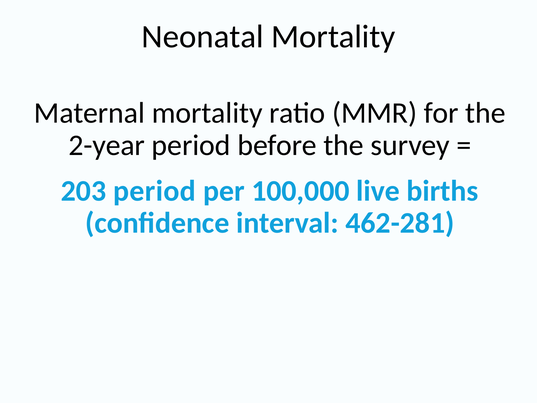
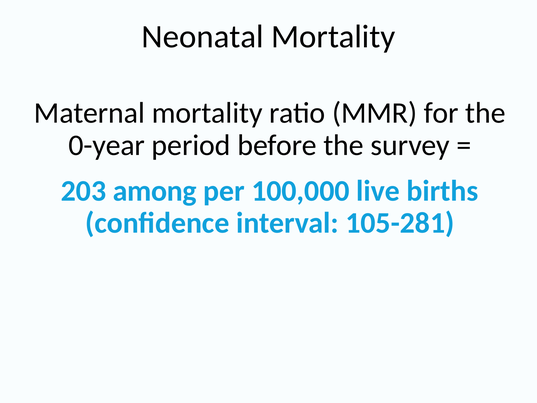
2-year: 2-year -> 0-year (107, 145)
203 period: period -> among (155, 191)
462-281: 462-281 -> 105-281 (400, 223)
